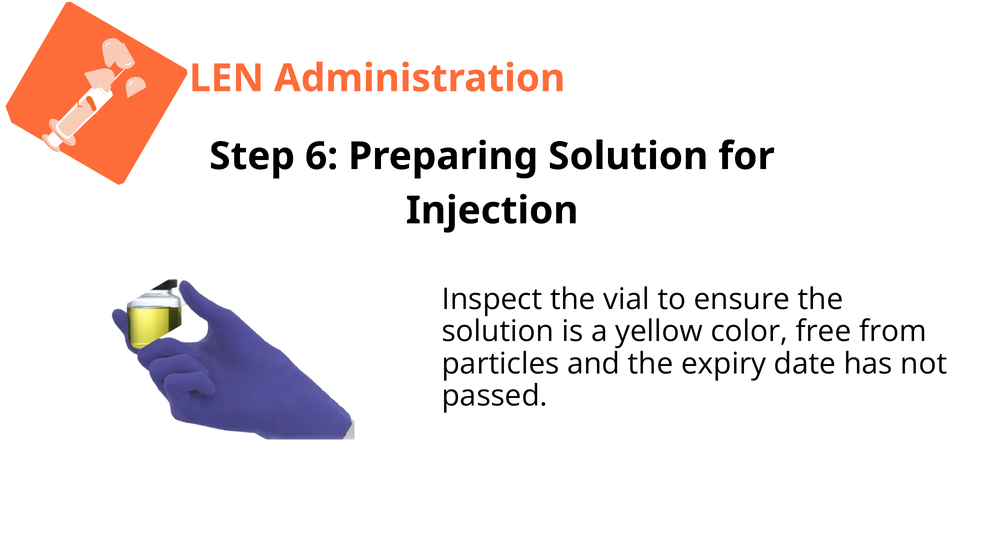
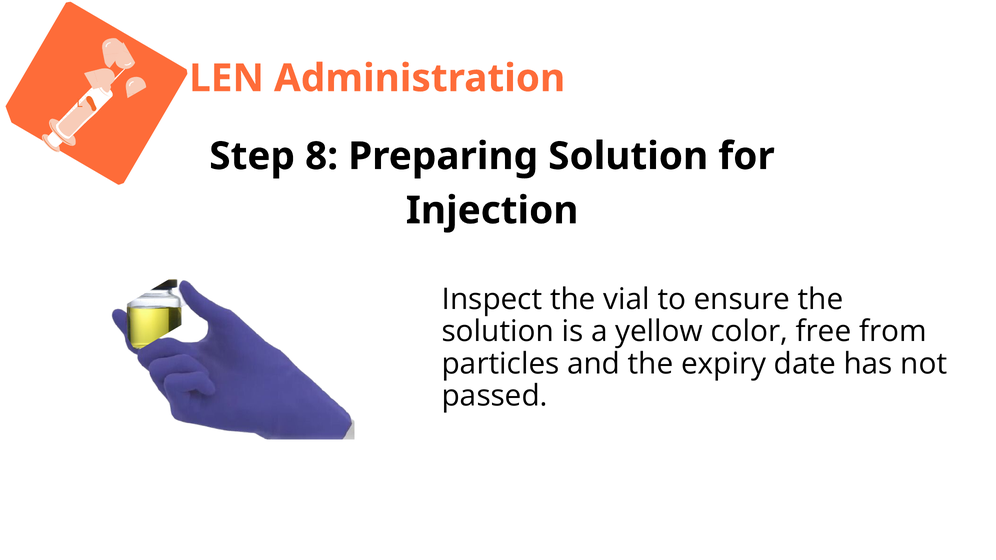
6: 6 -> 8 (322, 156)
